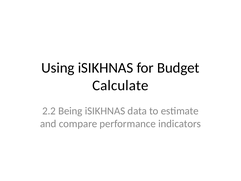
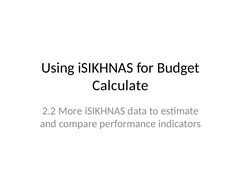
Being: Being -> More (70, 111)
